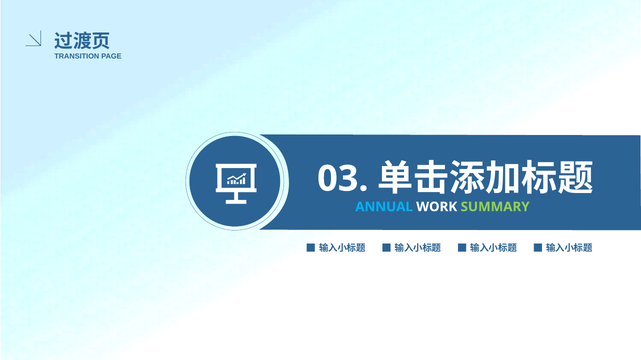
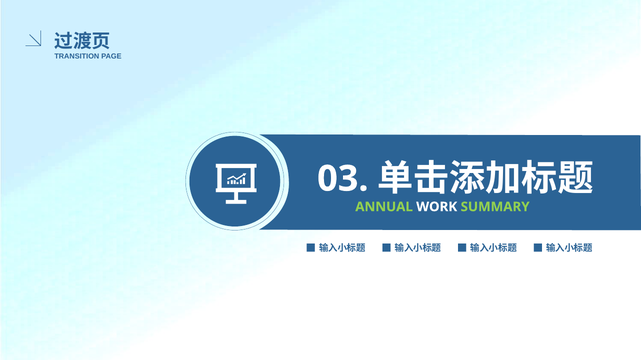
ANNUAL colour: light blue -> light green (384, 207)
